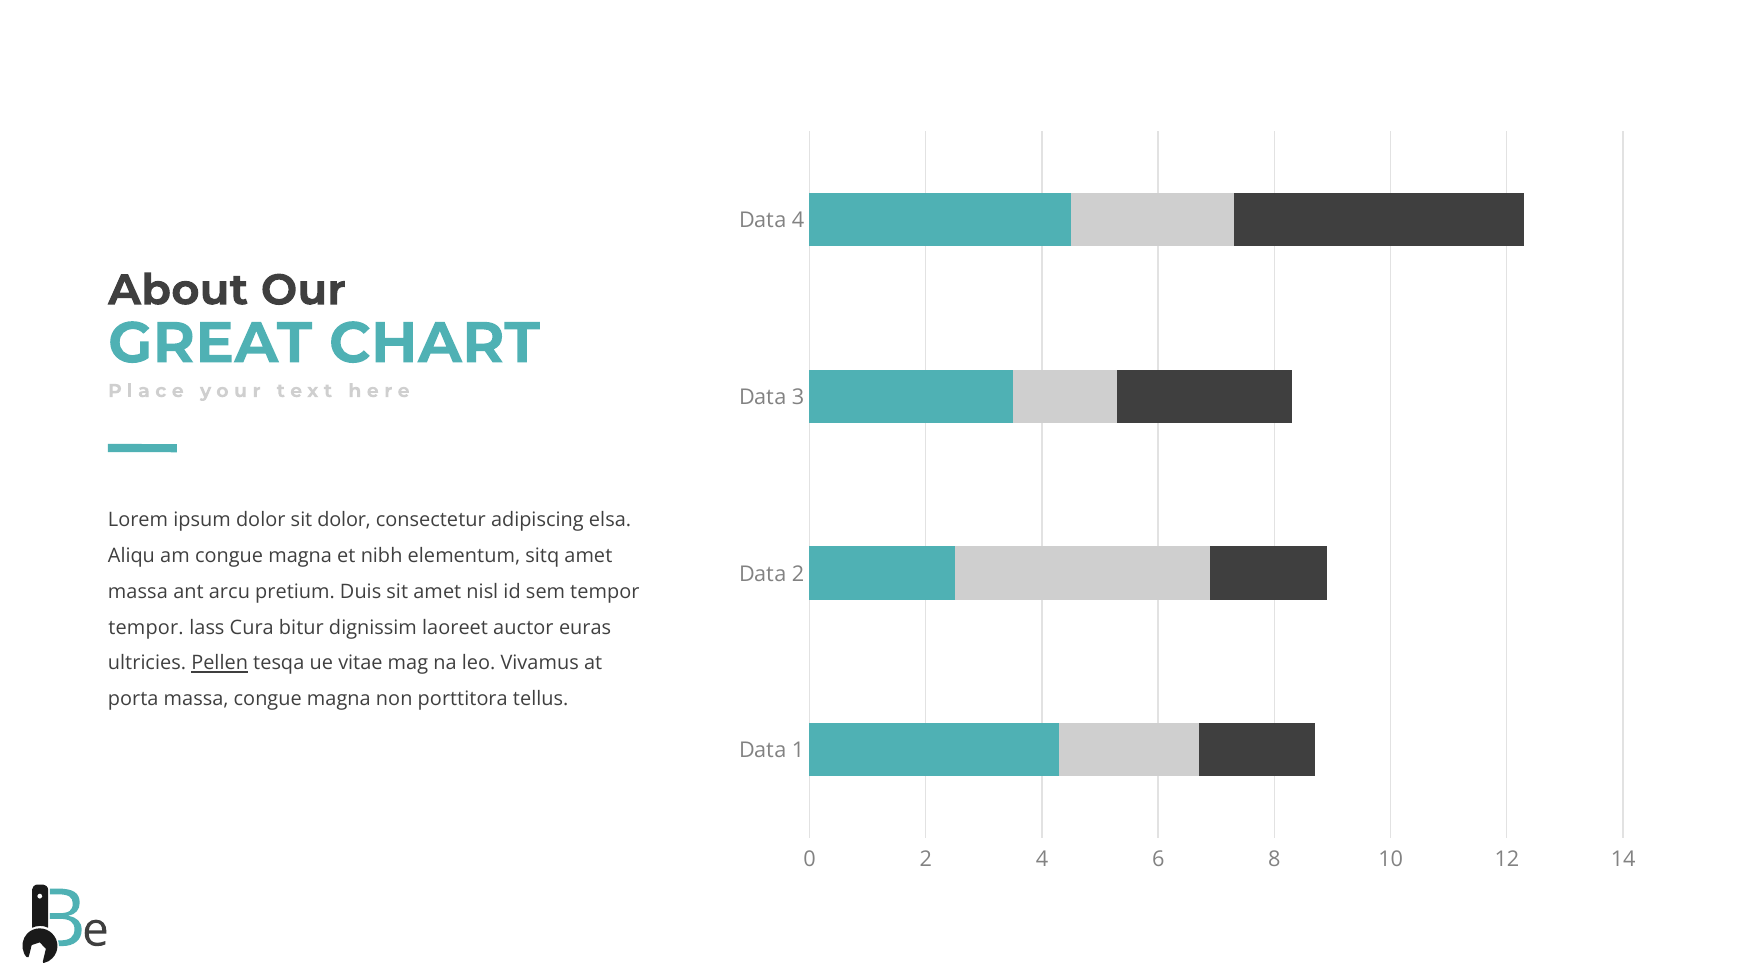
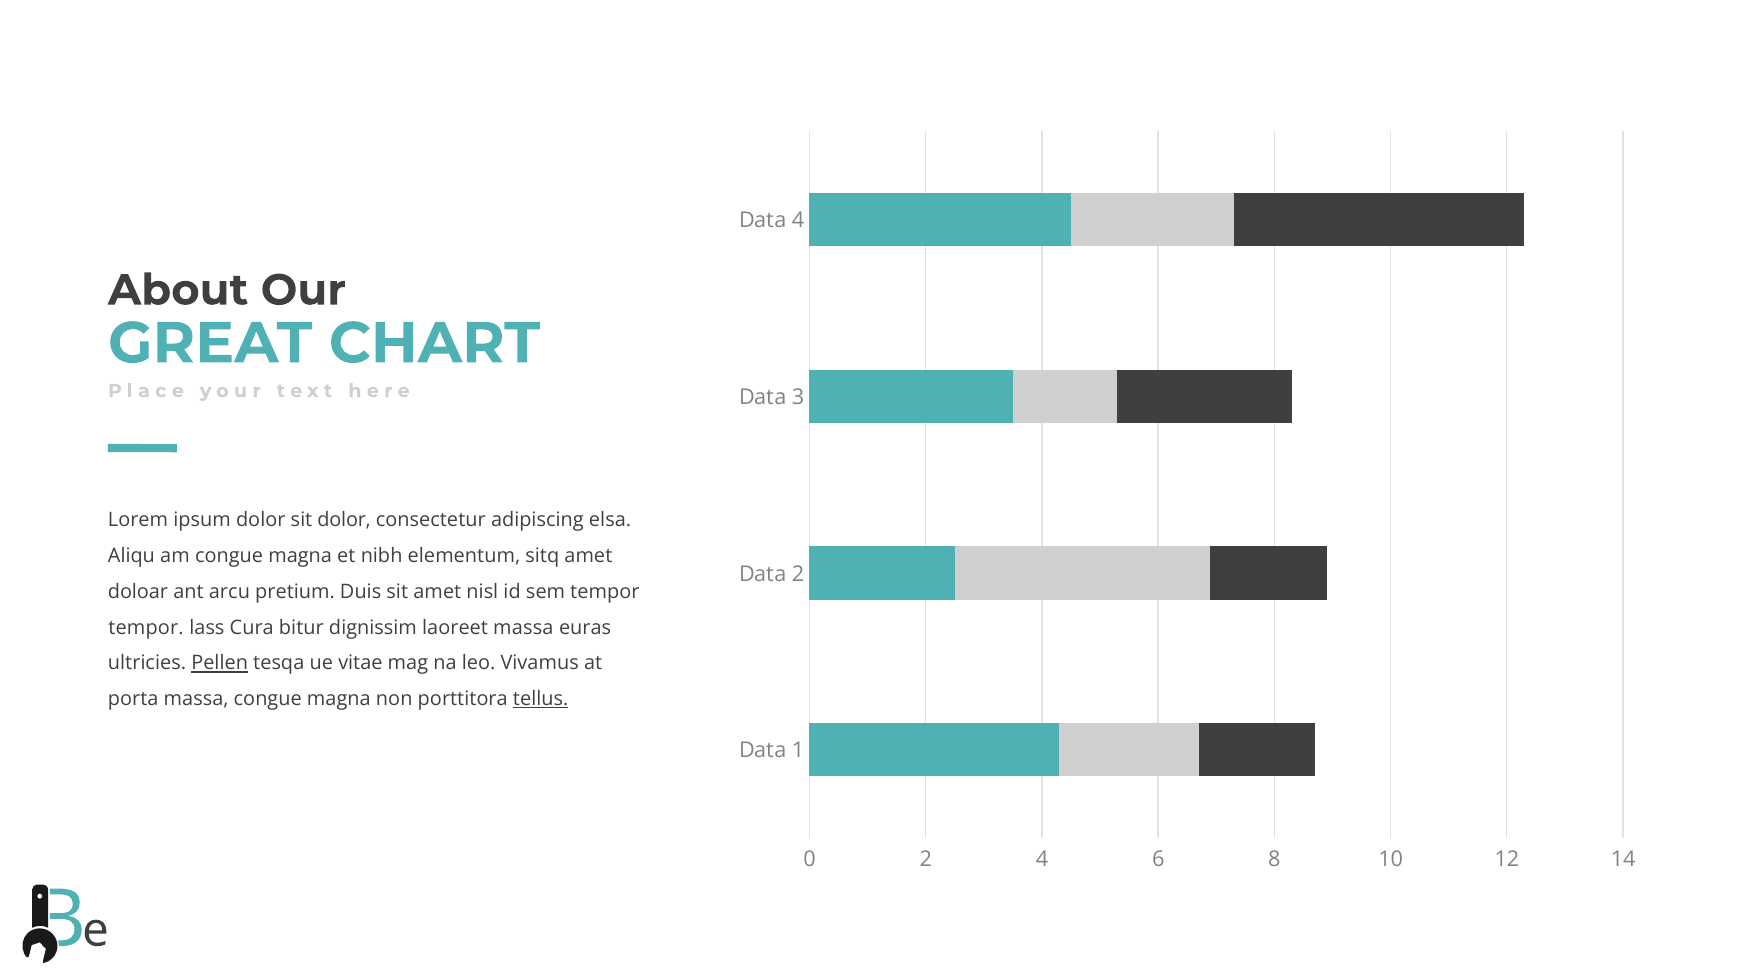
massa: massa -> doloar (138, 592)
laoreet auctor: auctor -> massa (523, 628)
tellus underline: none -> present (541, 699)
